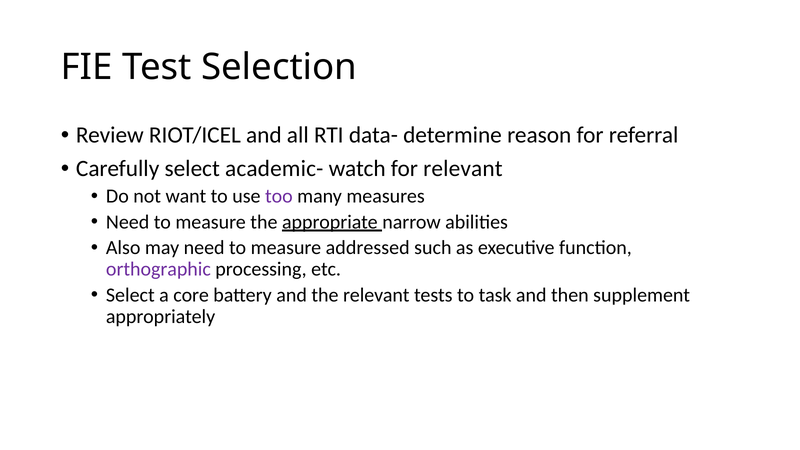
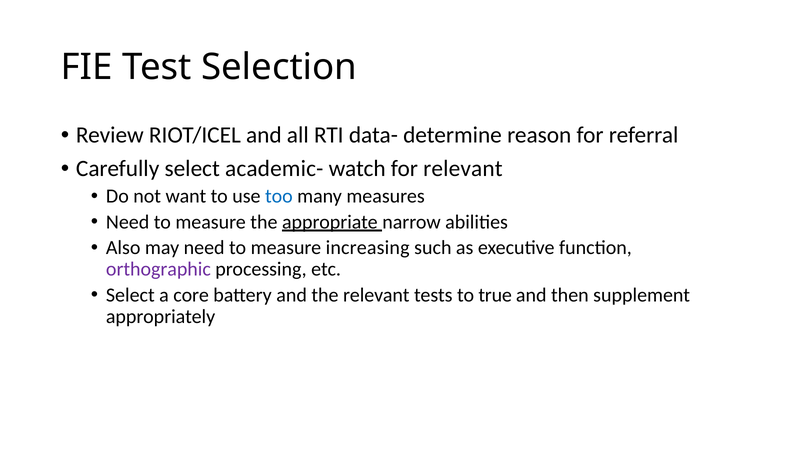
too colour: purple -> blue (279, 196)
addressed: addressed -> increasing (368, 248)
task: task -> true (495, 295)
